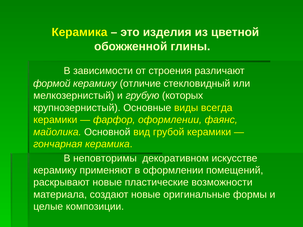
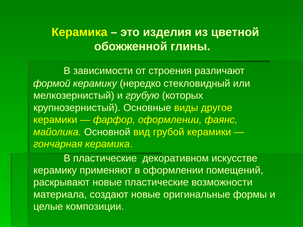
отличие: отличие -> нередко (140, 84)
всегда: всегда -> другое (217, 108)
В неповторимы: неповторимы -> пластические (105, 158)
